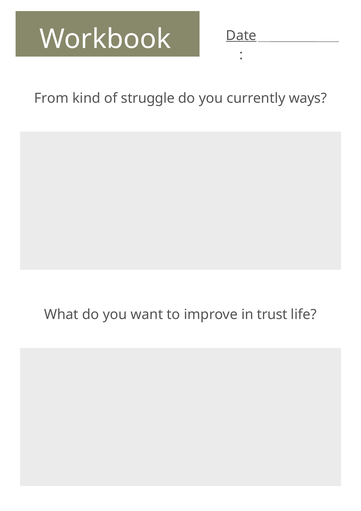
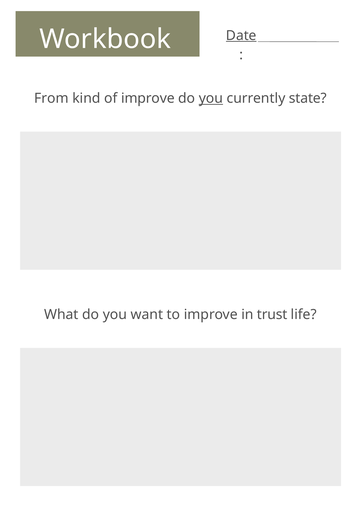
of struggle: struggle -> improve (148, 98)
you underline: none -> present (211, 98)
ways: ways -> state (308, 98)
